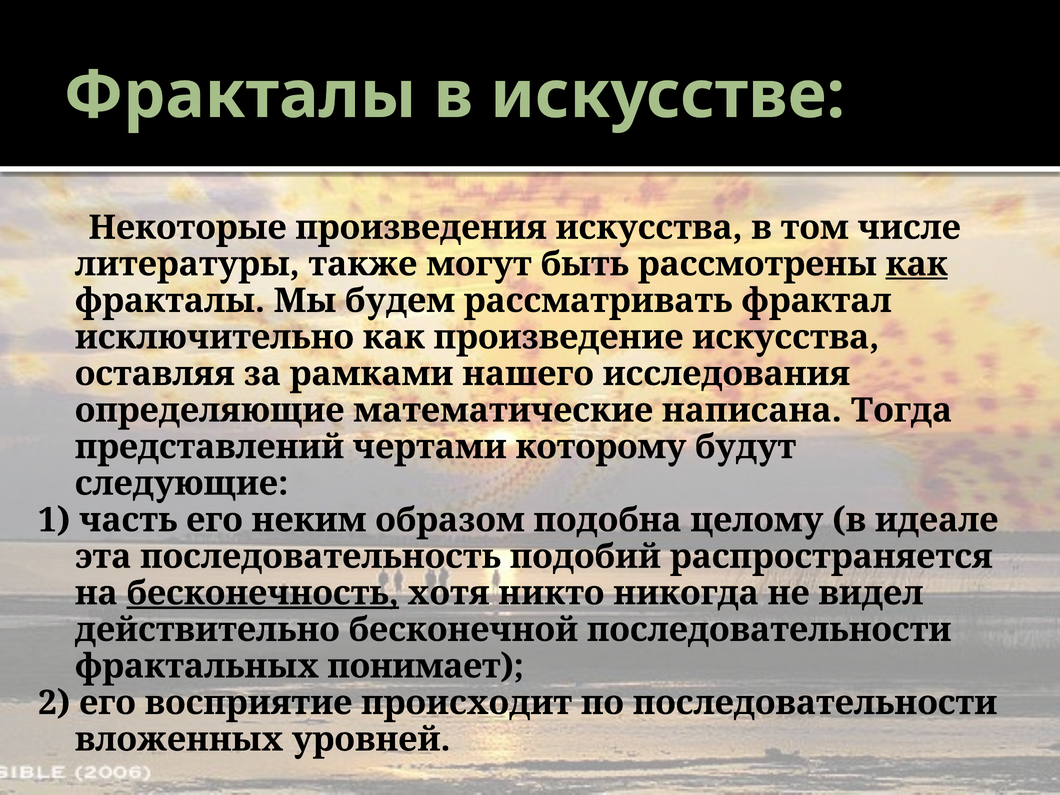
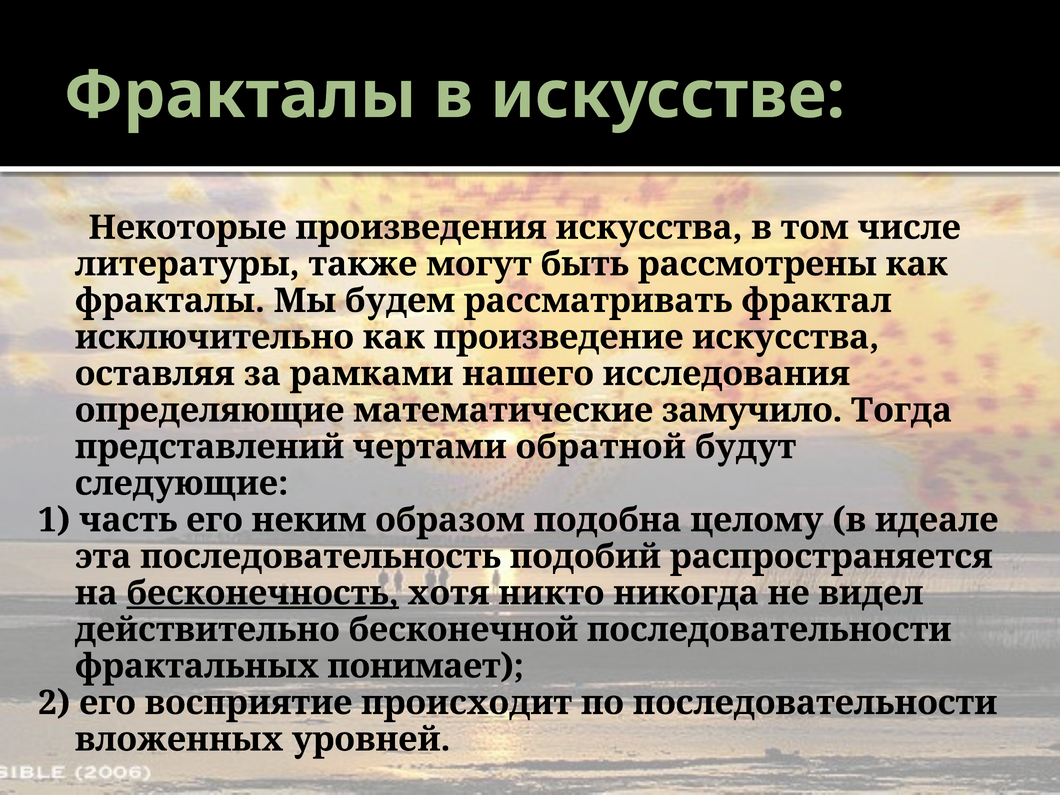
как underline: present -> none (917, 264)
написана: написана -> замучило (752, 410)
которому: которому -> обратной (601, 447)
